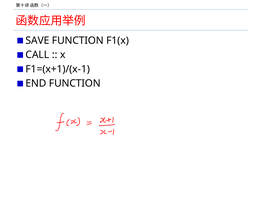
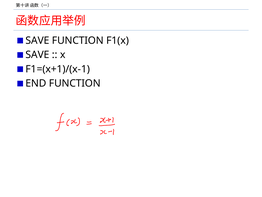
CALL: CALL -> SAVE (37, 55)
